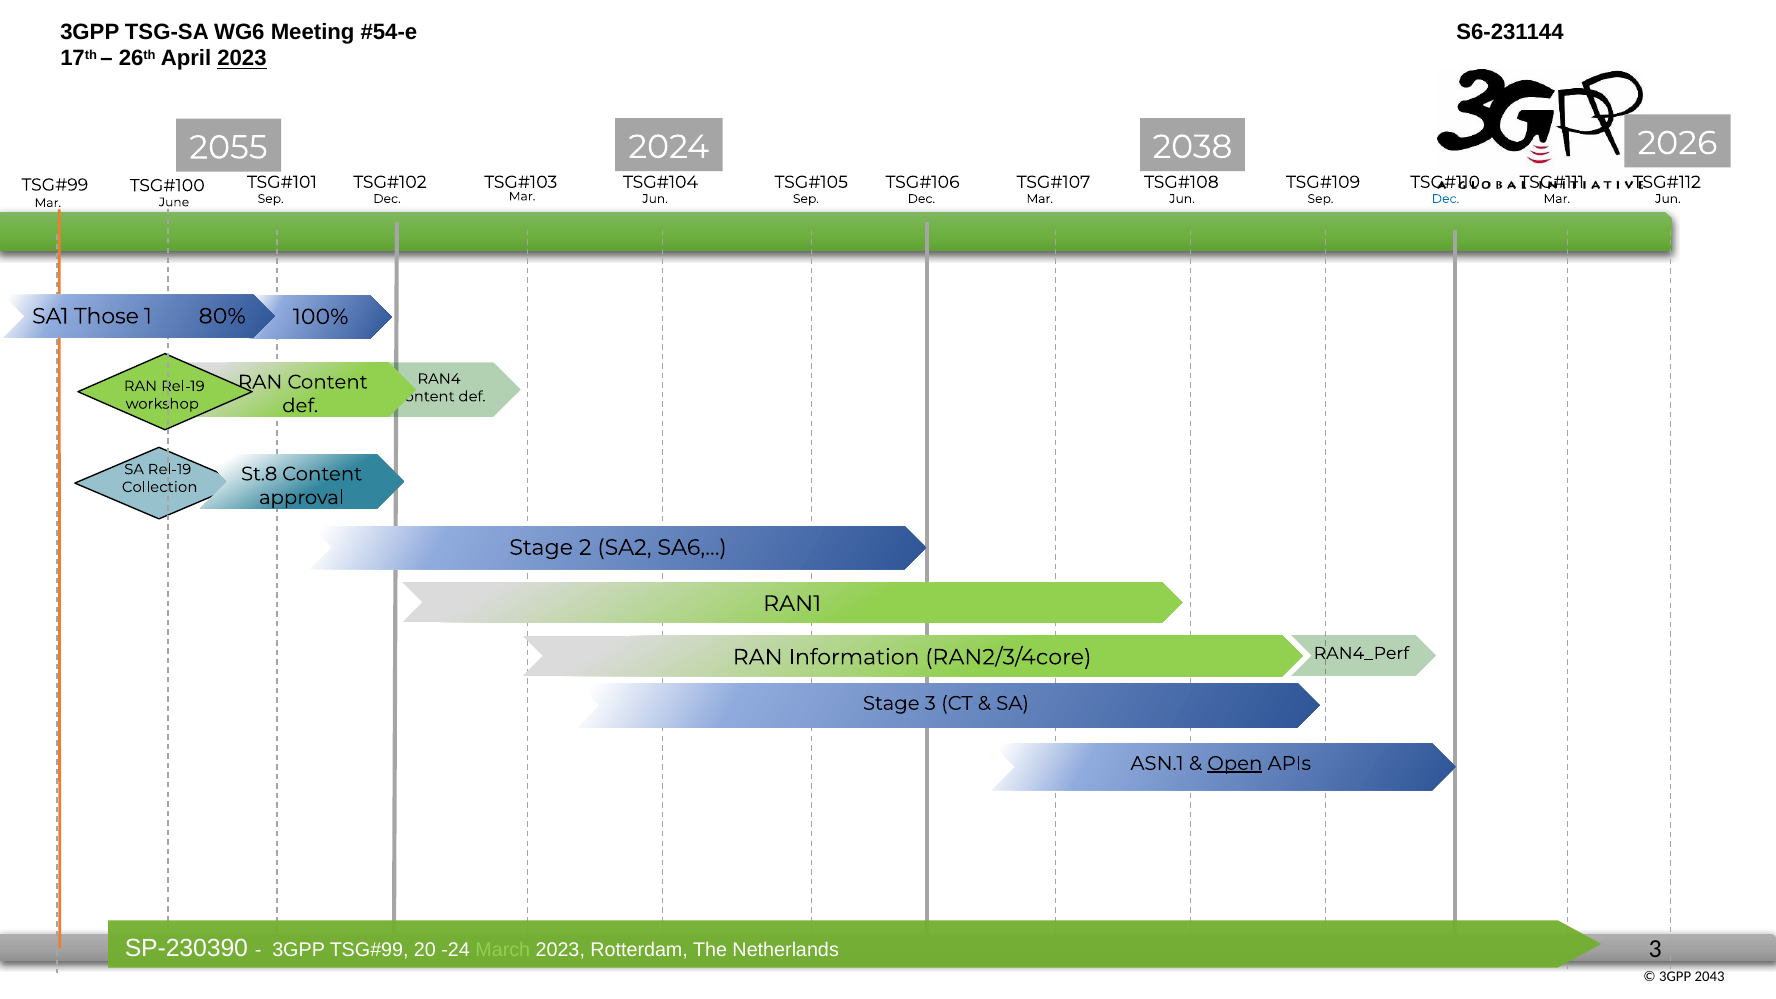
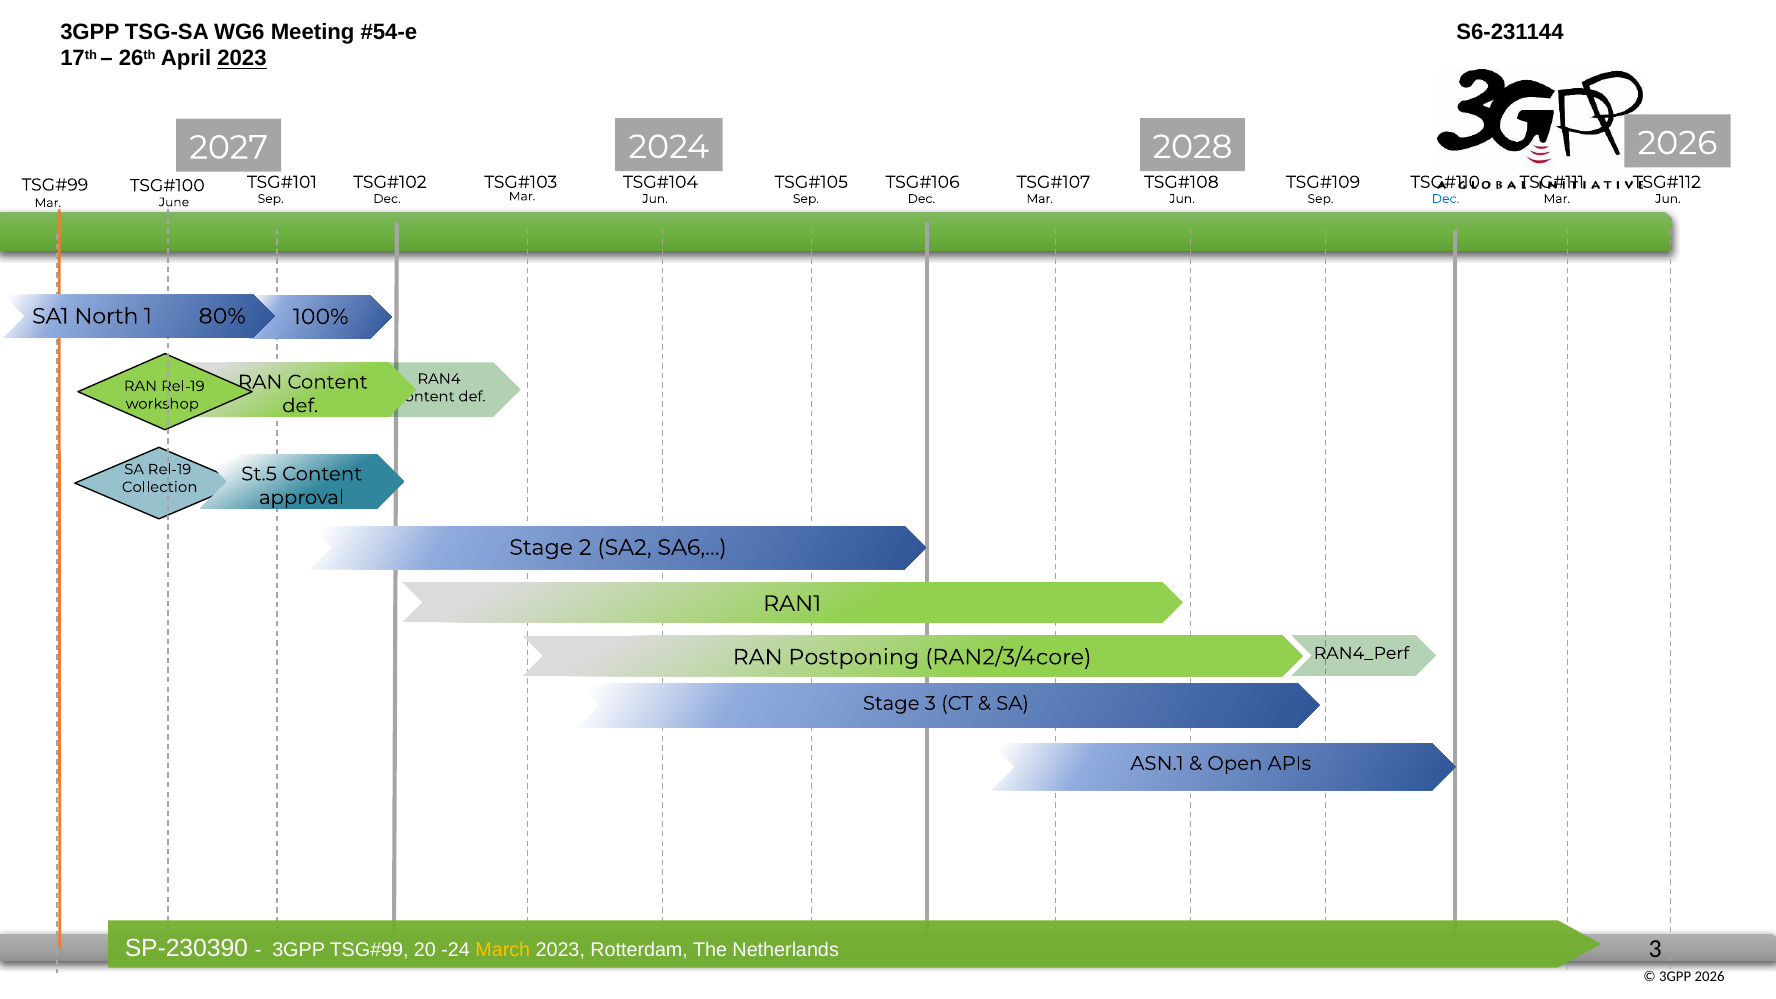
2038: 2038 -> 2028 (1193, 147)
2055: 2055 -> 2027 (229, 148)
Those: Those -> North (106, 316)
St.8: St.8 -> St.5 (259, 474)
Information: Information -> Postponing (854, 657)
Open underline: present -> none (1235, 763)
March colour: light green -> yellow (503, 950)
3GPP 2043: 2043 -> 2026 (1710, 977)
